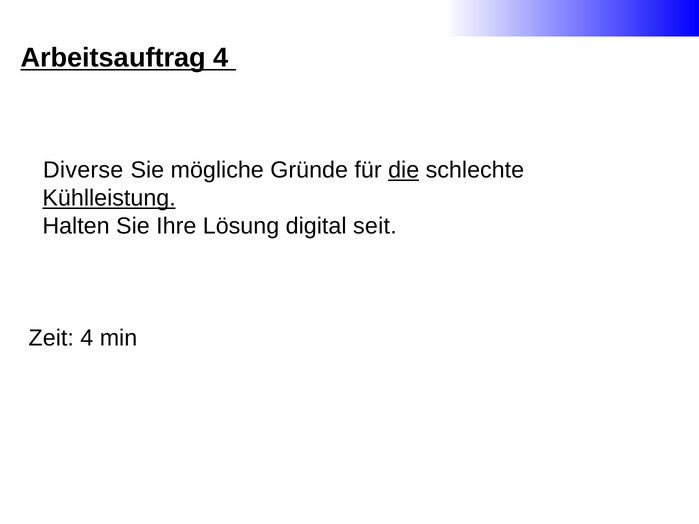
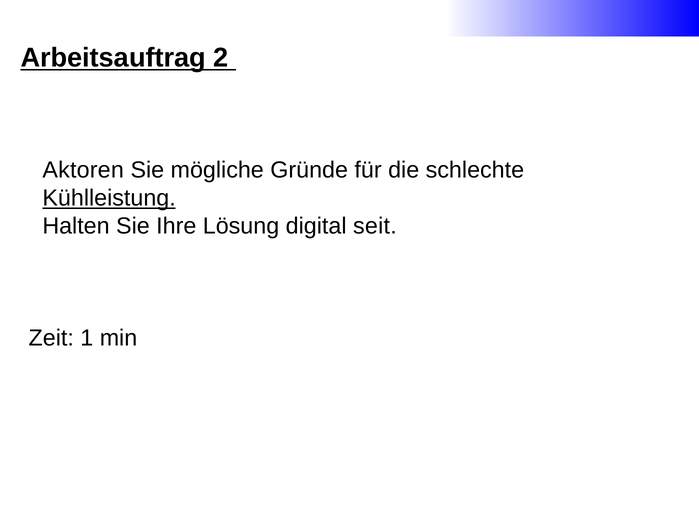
Arbeitsauftrag 4: 4 -> 2 (221, 58)
Diverse: Diverse -> Aktoren (83, 170)
die underline: present -> none (404, 170)
Zeit 4: 4 -> 1 (87, 338)
